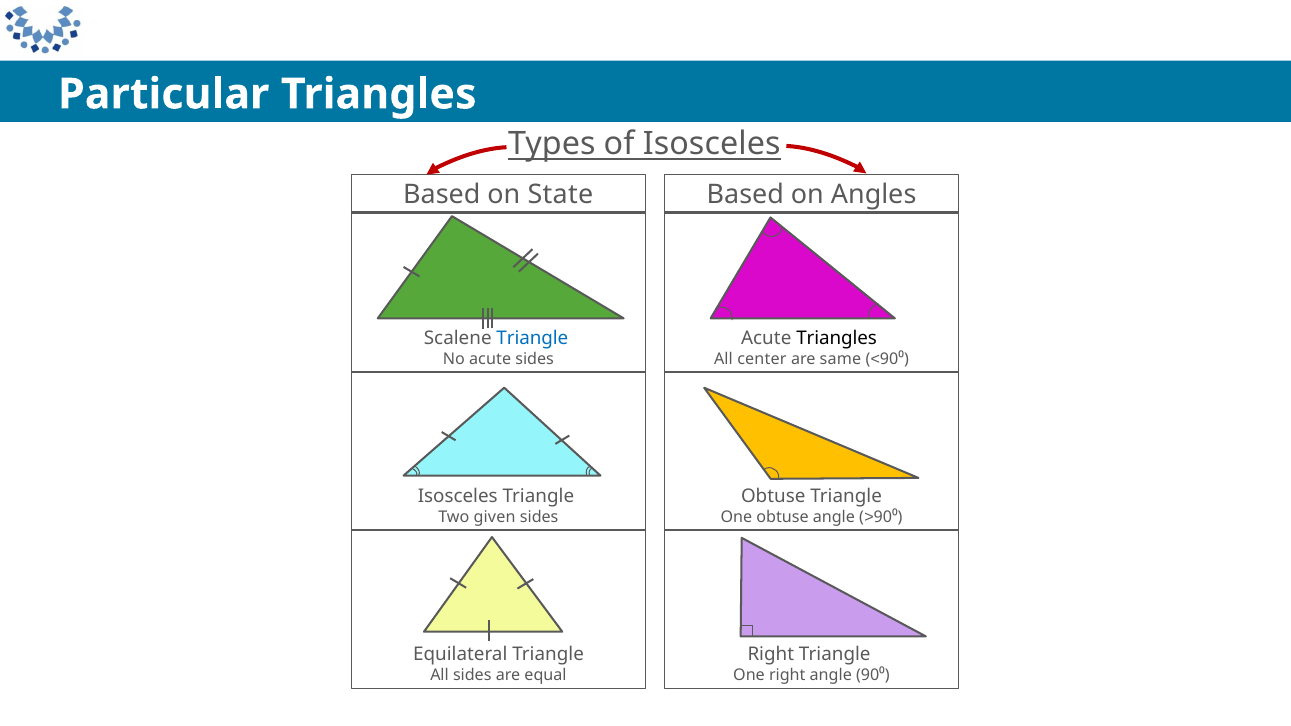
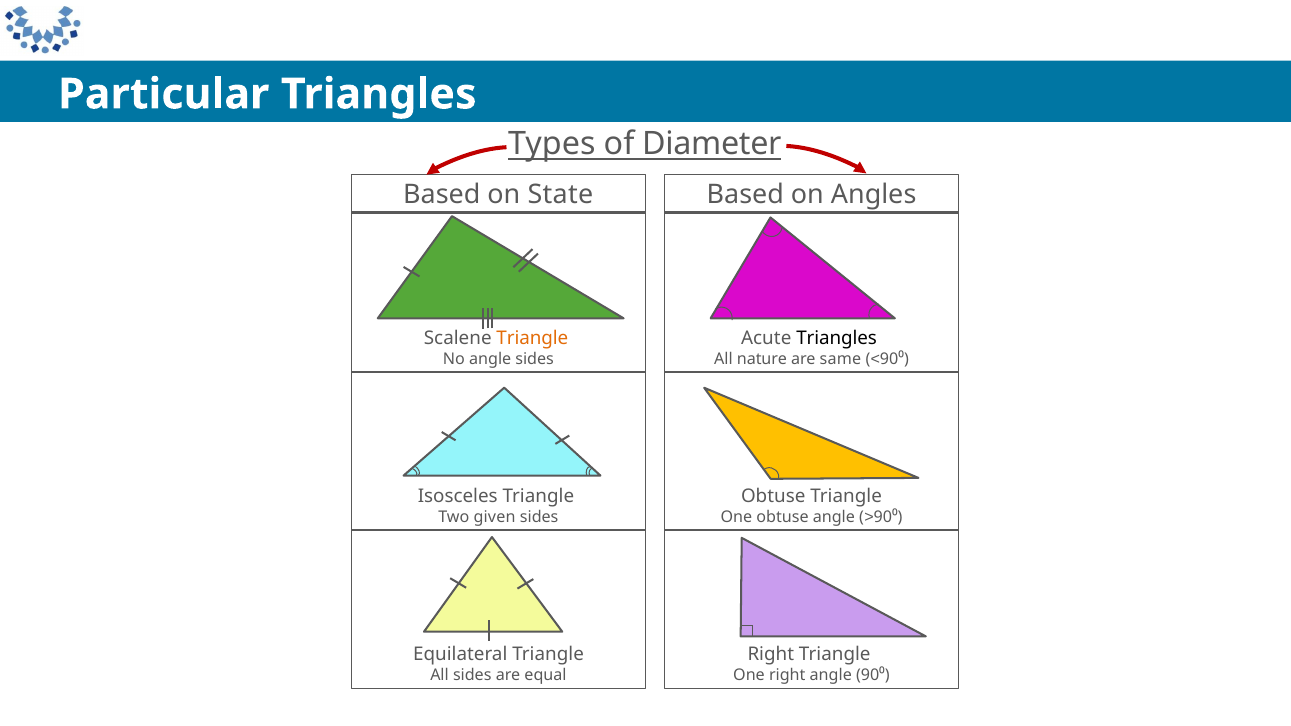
of Isosceles: Isosceles -> Diameter (712, 144)
Triangle colour: blue -> orange (532, 338)
No acute: acute -> angle (490, 359)
center: center -> nature (762, 359)
